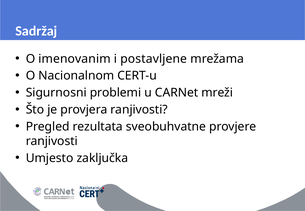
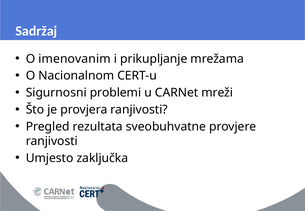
postavljene: postavljene -> prikupljanje (154, 59)
